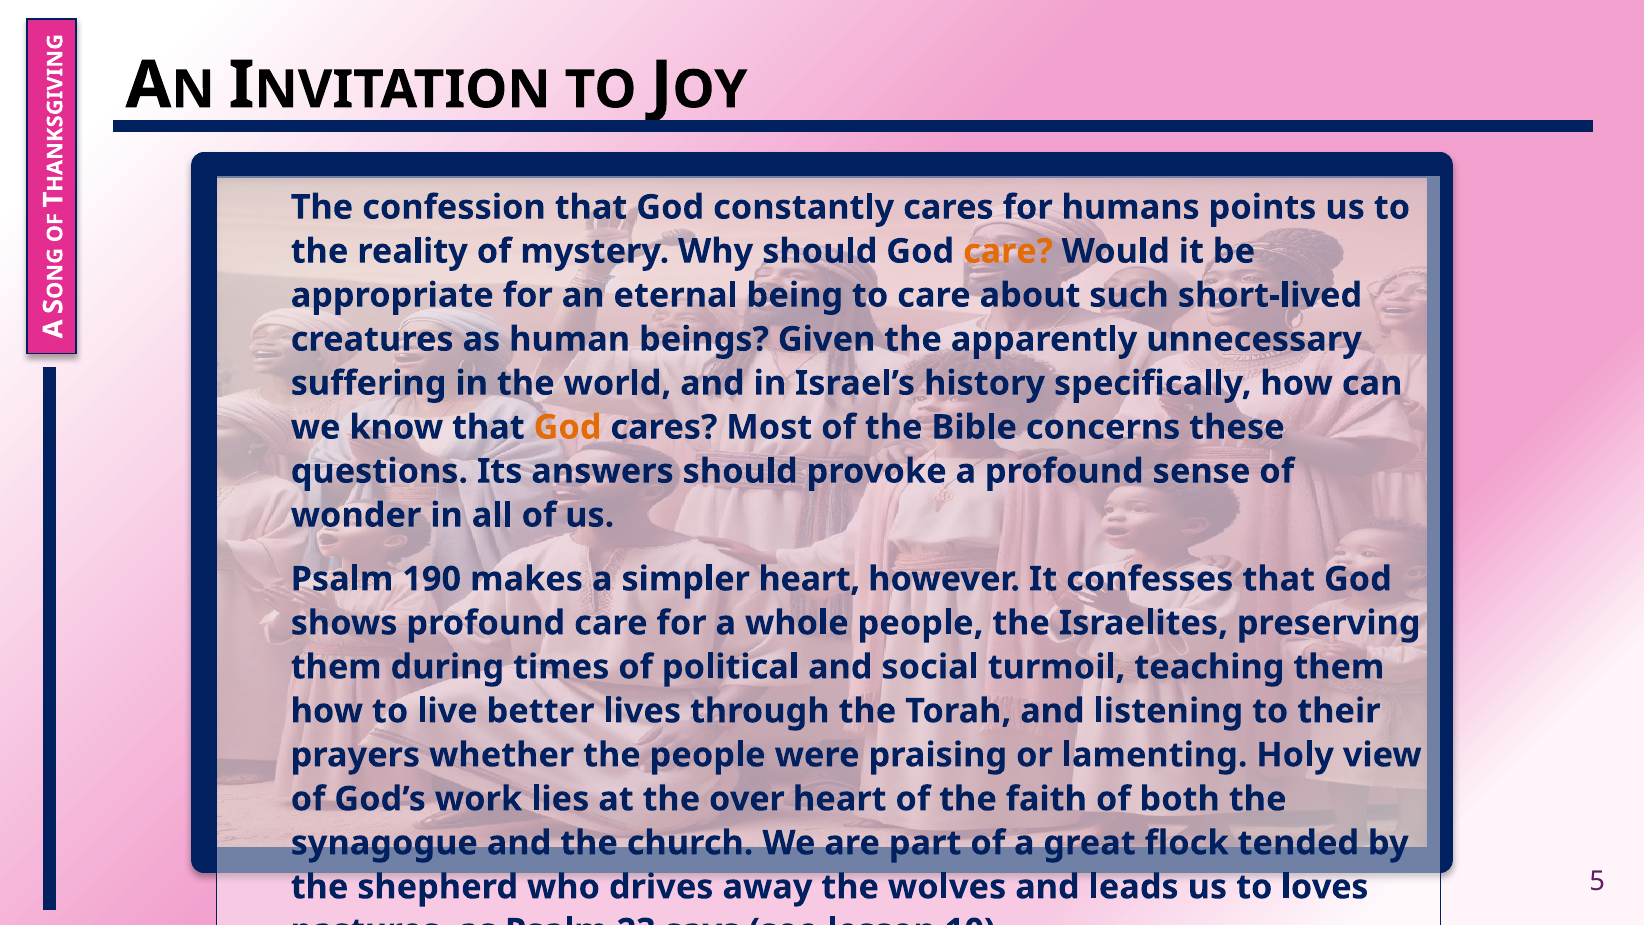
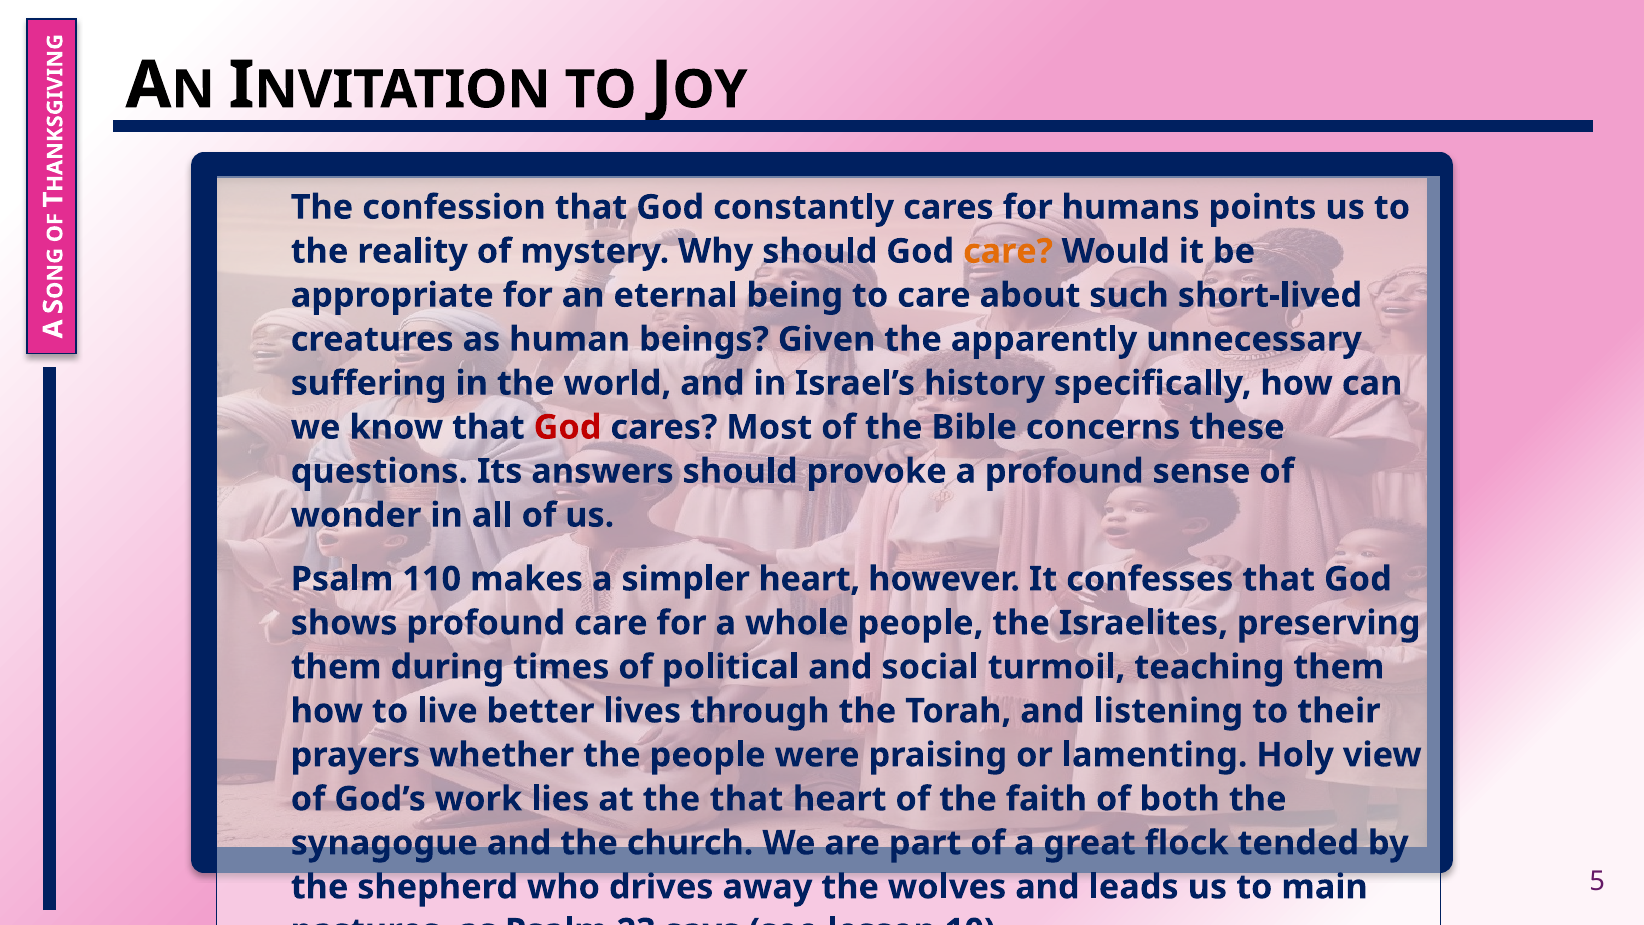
God colour: orange -> red (568, 427)
190: 190 -> 110 (432, 579)
the over: over -> that (746, 799)
loves: loves -> main (1325, 887)
